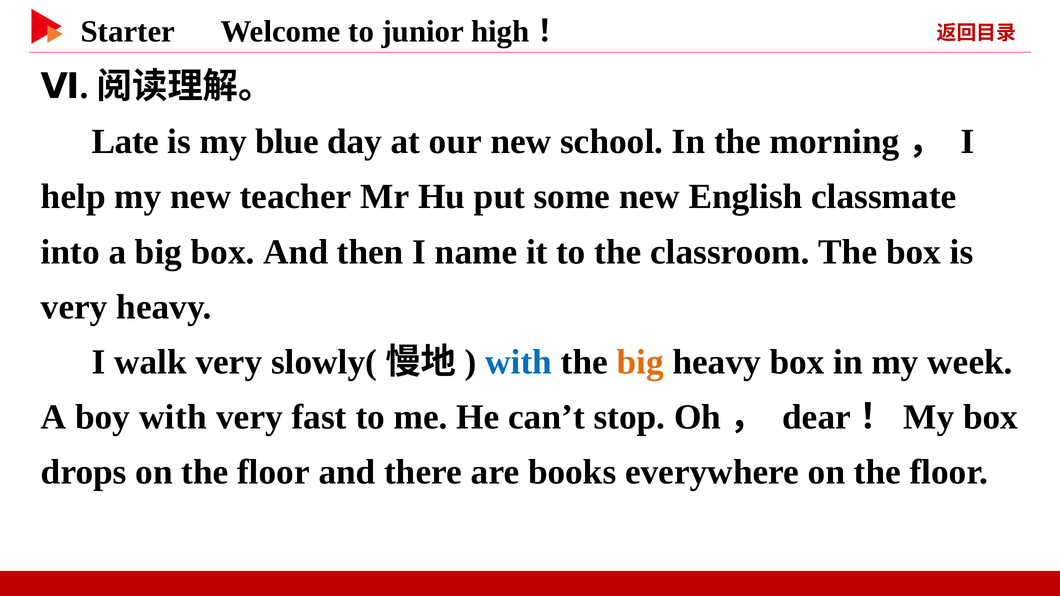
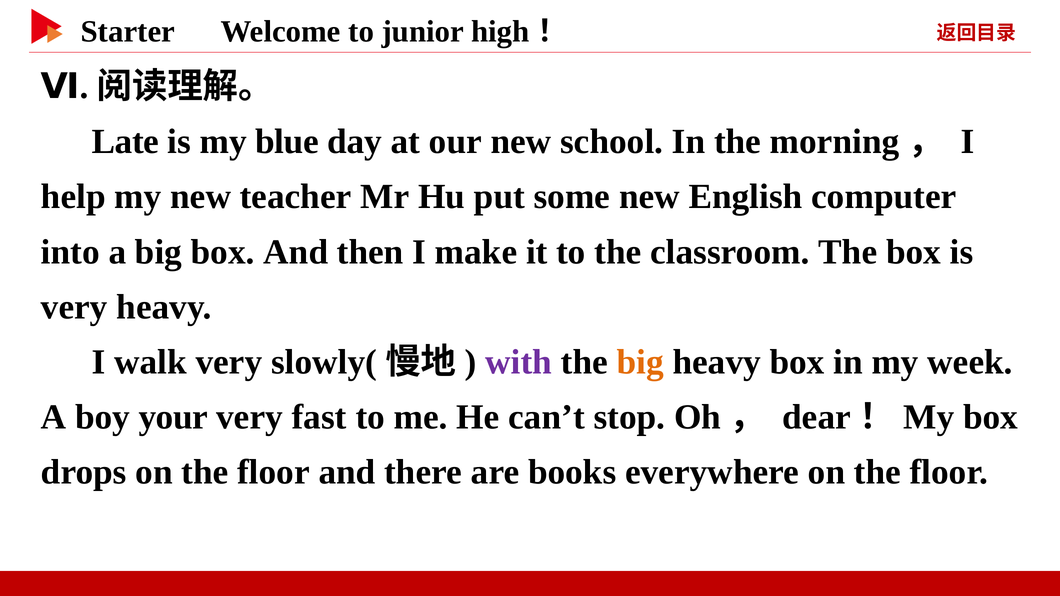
classmate: classmate -> computer (884, 197)
name: name -> make (476, 252)
with colour: blue -> purple (519, 362)
boy with: with -> your (173, 417)
